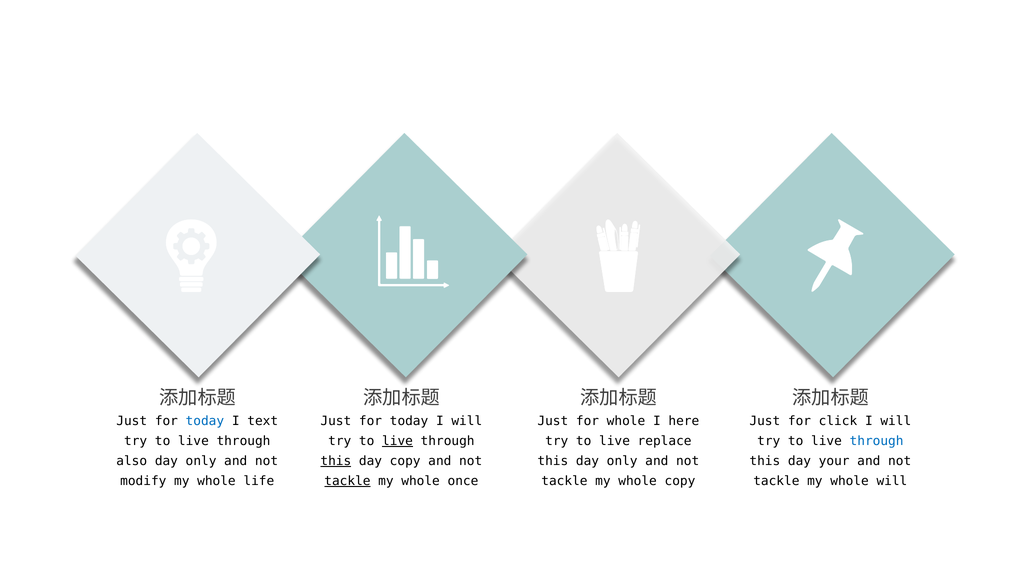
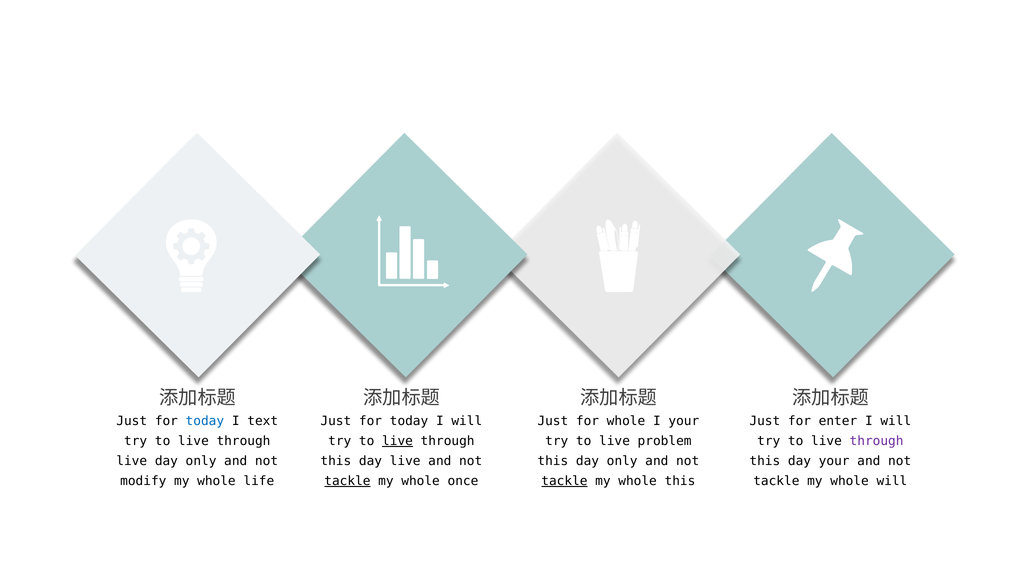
I here: here -> your (684, 421)
click: click -> enter (838, 421)
replace: replace -> problem (665, 441)
through colour: blue -> purple (877, 441)
also: also -> live (132, 461)
this underline: present -> none (336, 461)
day copy: copy -> live (405, 461)
tackle underline: none -> present (564, 481)
whole copy: copy -> this (680, 481)
